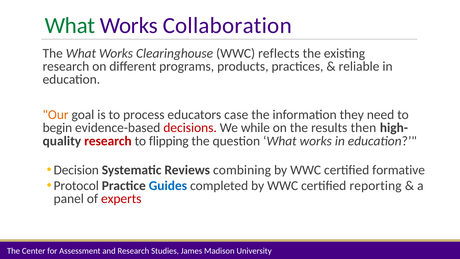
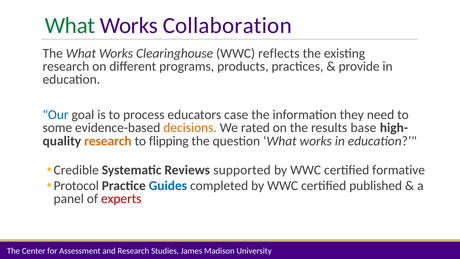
reliable: reliable -> provide (359, 66)
Our colour: orange -> blue (56, 115)
begin: begin -> some (57, 128)
decisions colour: red -> orange (190, 128)
while: while -> rated (255, 128)
then: then -> base (363, 128)
research colour: red -> orange (108, 141)
Decision: Decision -> Credible (76, 170)
combining: combining -> supported (242, 170)
reporting: reporting -> published (376, 186)
